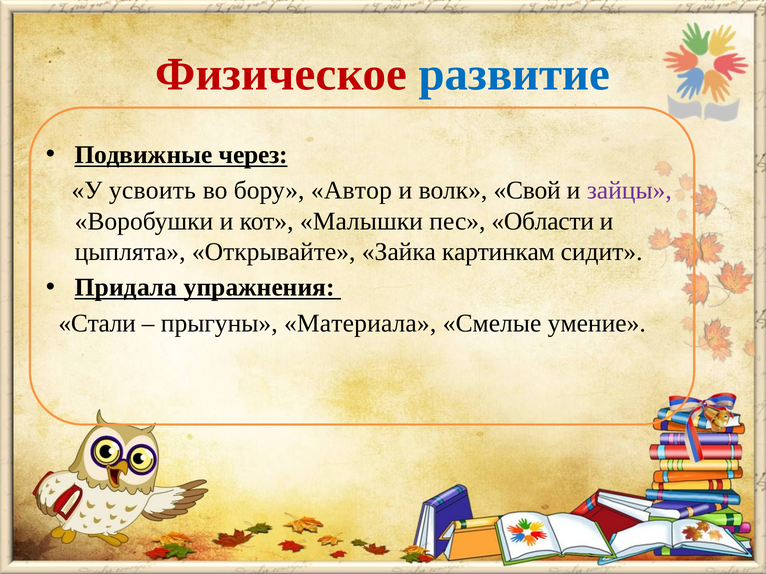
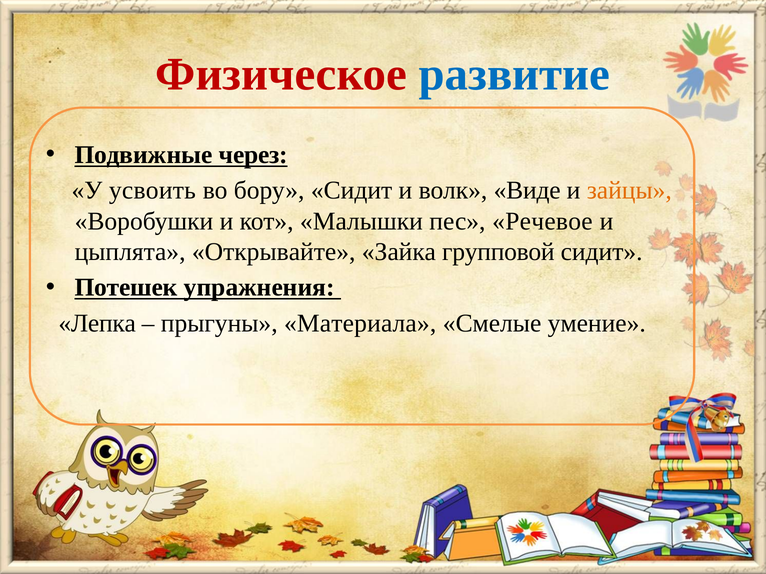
бору Автор: Автор -> Сидит (352, 191)
Свой: Свой -> Виде (527, 191)
зайцы colour: purple -> orange (629, 191)
Области: Области -> Речевое (542, 221)
картинкам: картинкам -> групповой (498, 252)
Придала: Придала -> Потешек (126, 288)
Стали: Стали -> Лепка (97, 323)
